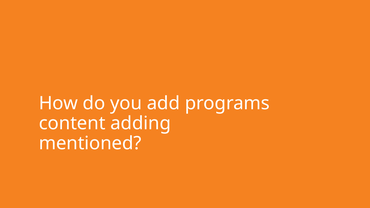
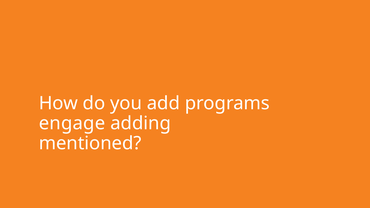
content: content -> engage (72, 123)
